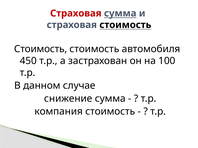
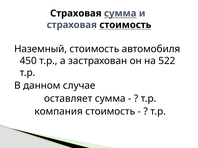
Страховая colour: red -> black (76, 13)
Стоимость: Стоимость -> Наземный (41, 49)
100: 100 -> 522 (167, 61)
снижение: снижение -> оставляет (68, 99)
